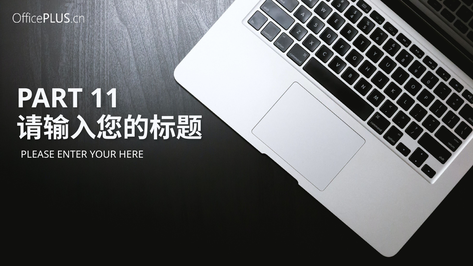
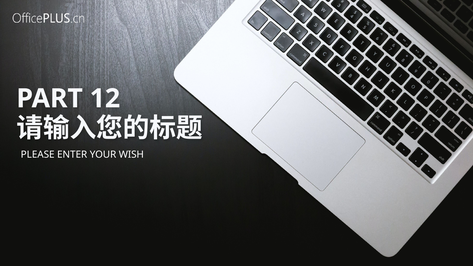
11: 11 -> 12 (105, 99)
HERE: HERE -> WISH (131, 155)
